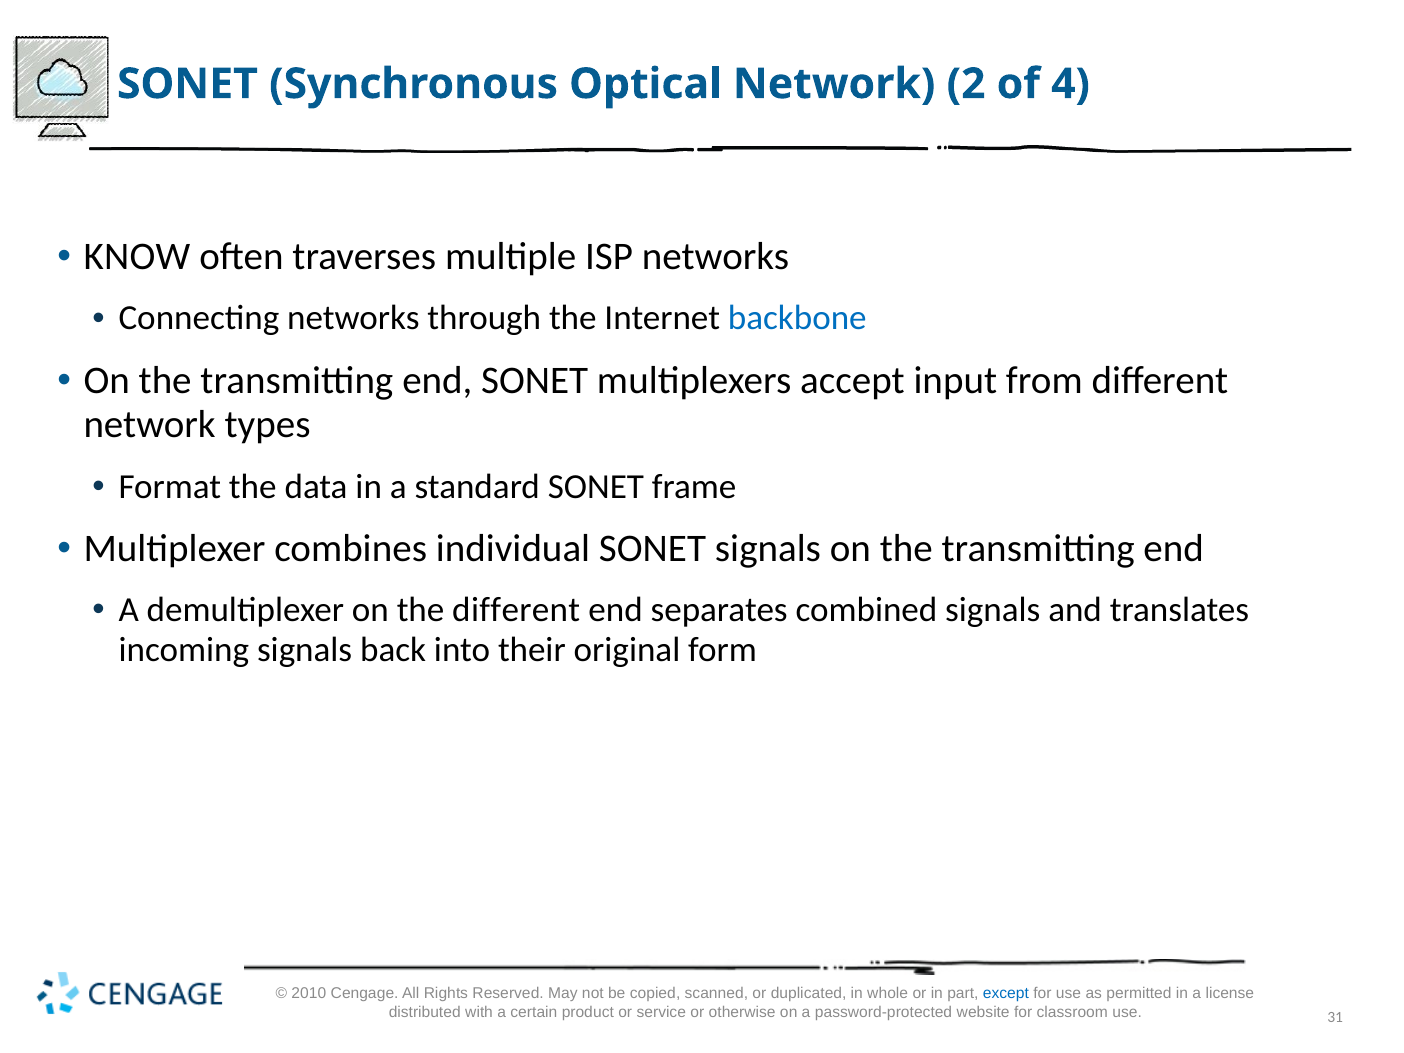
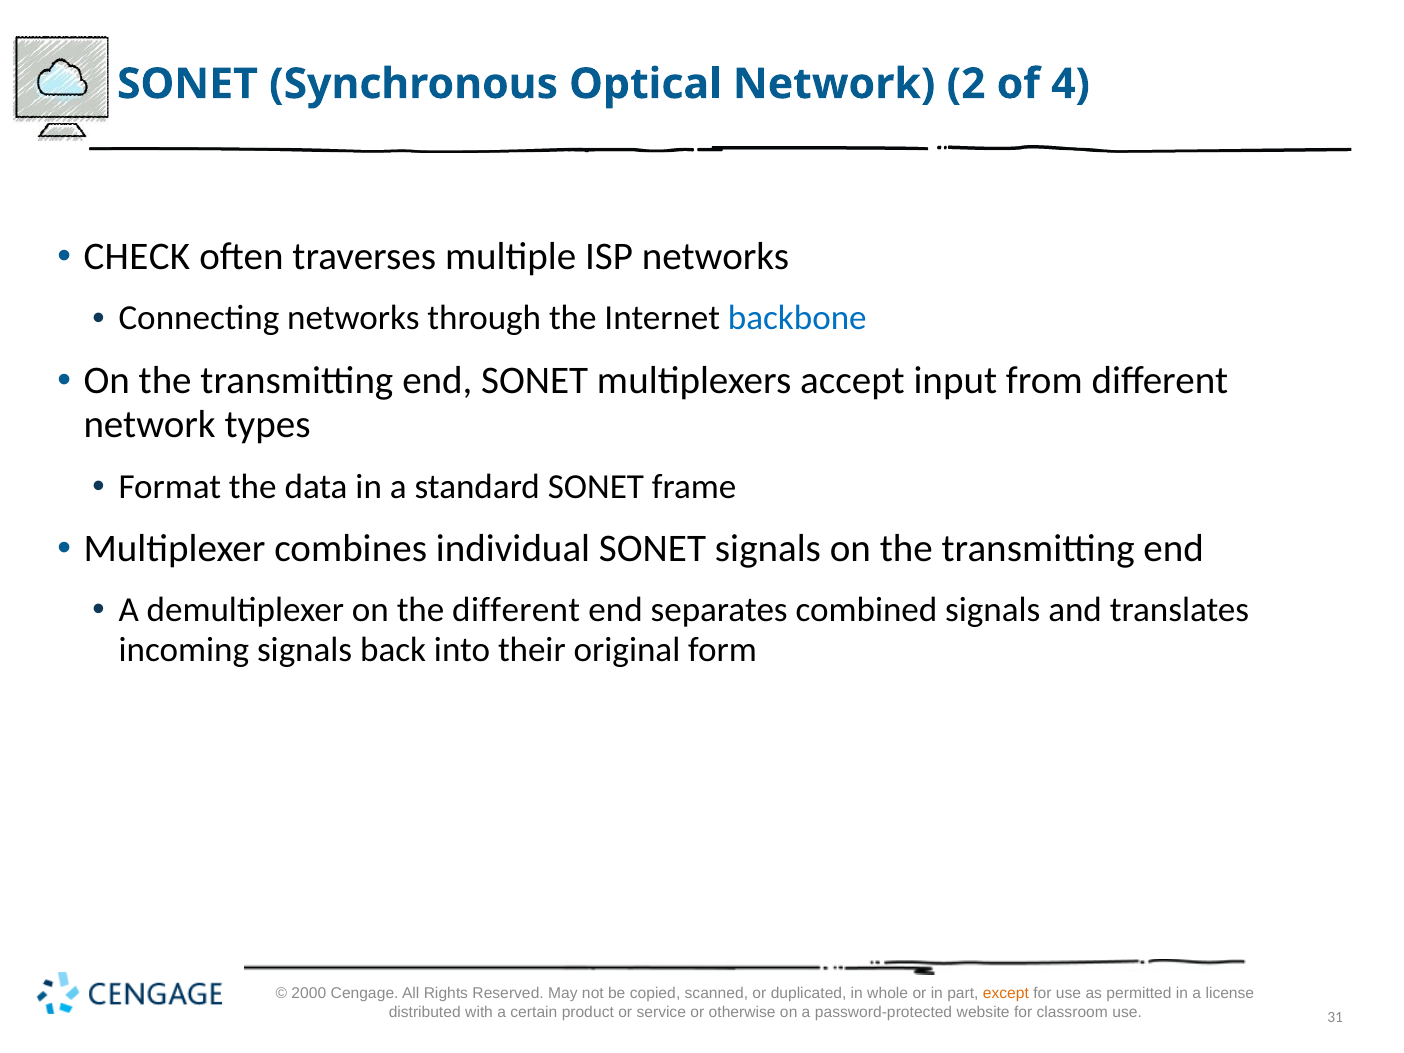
KNOW: KNOW -> CHECK (137, 257)
2010: 2010 -> 2000 (309, 993)
except colour: blue -> orange (1006, 993)
